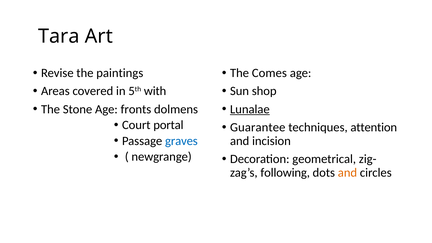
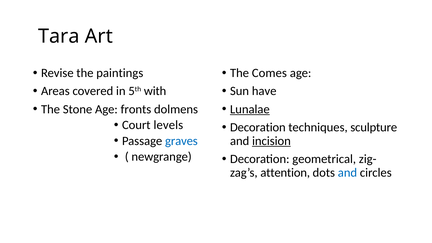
shop: shop -> have (264, 91)
portal: portal -> levels (168, 125)
Guarantee: Guarantee -> Decoration (258, 127)
attention: attention -> sculpture (374, 127)
incision underline: none -> present (271, 141)
following: following -> attention (285, 173)
and colour: orange -> blue (347, 173)
